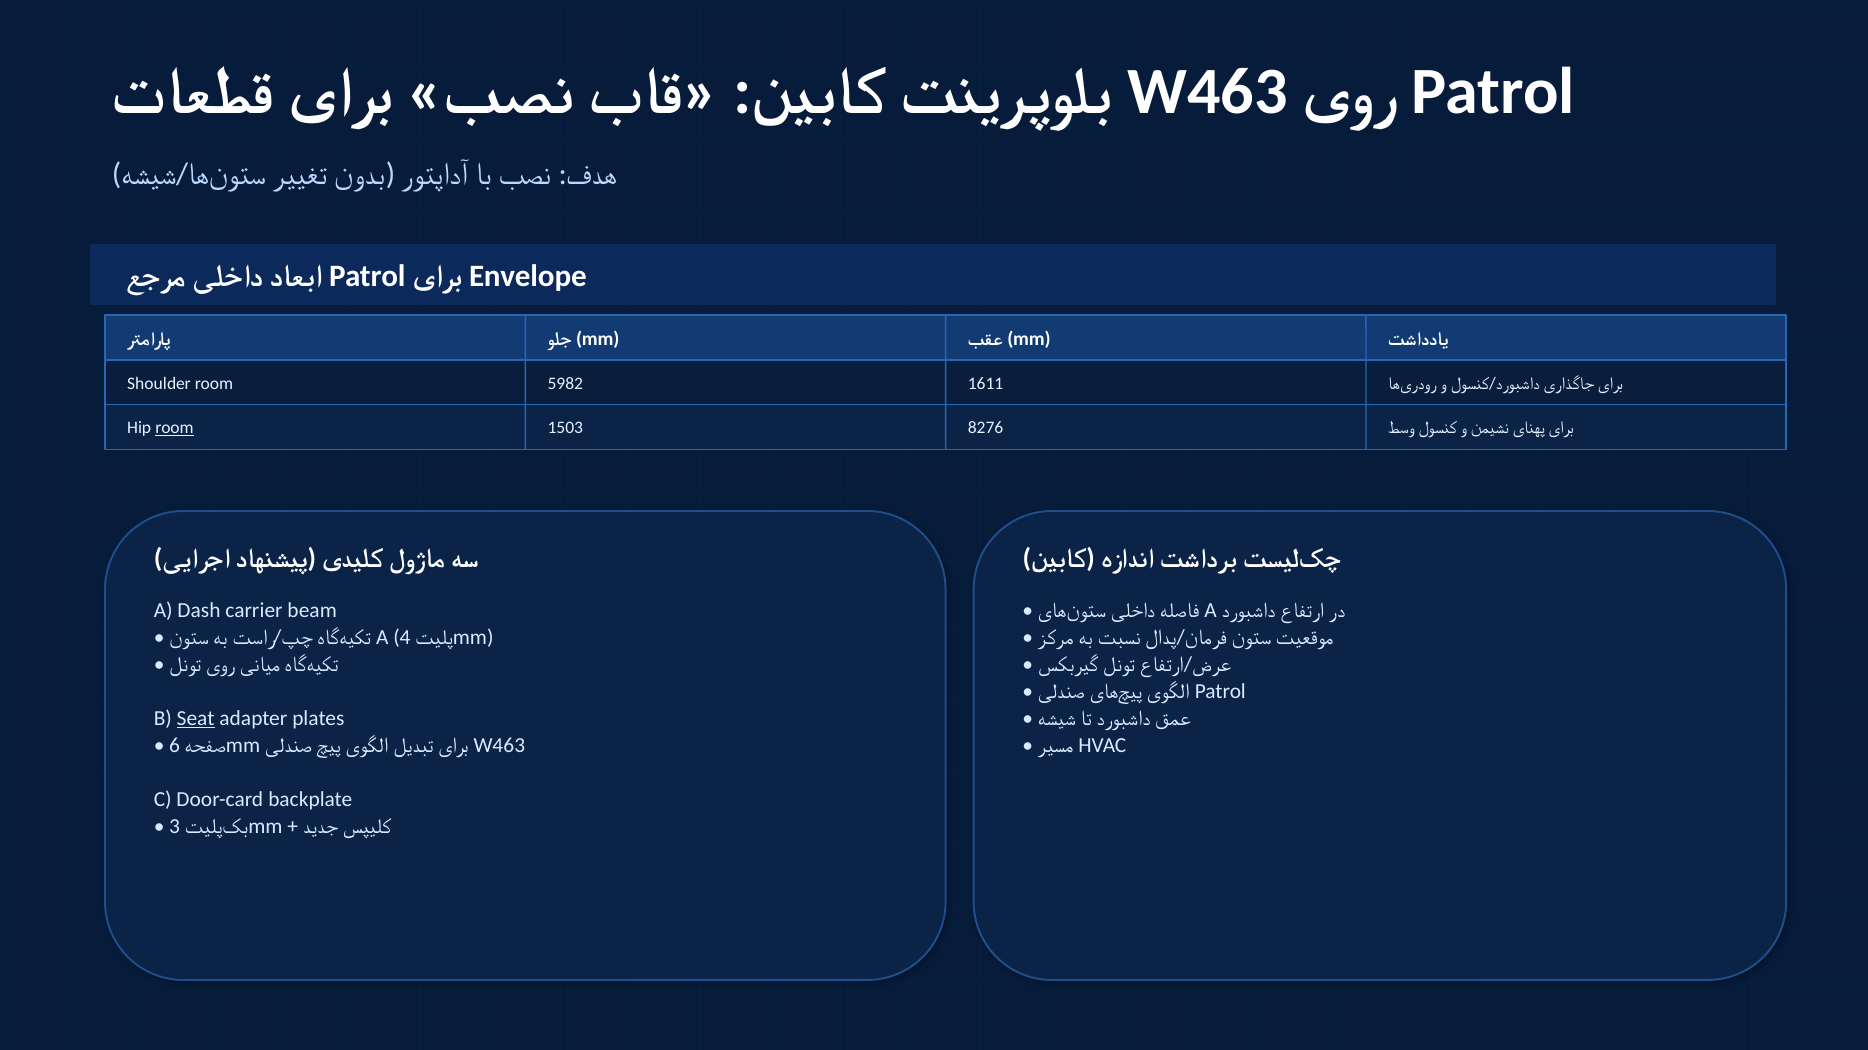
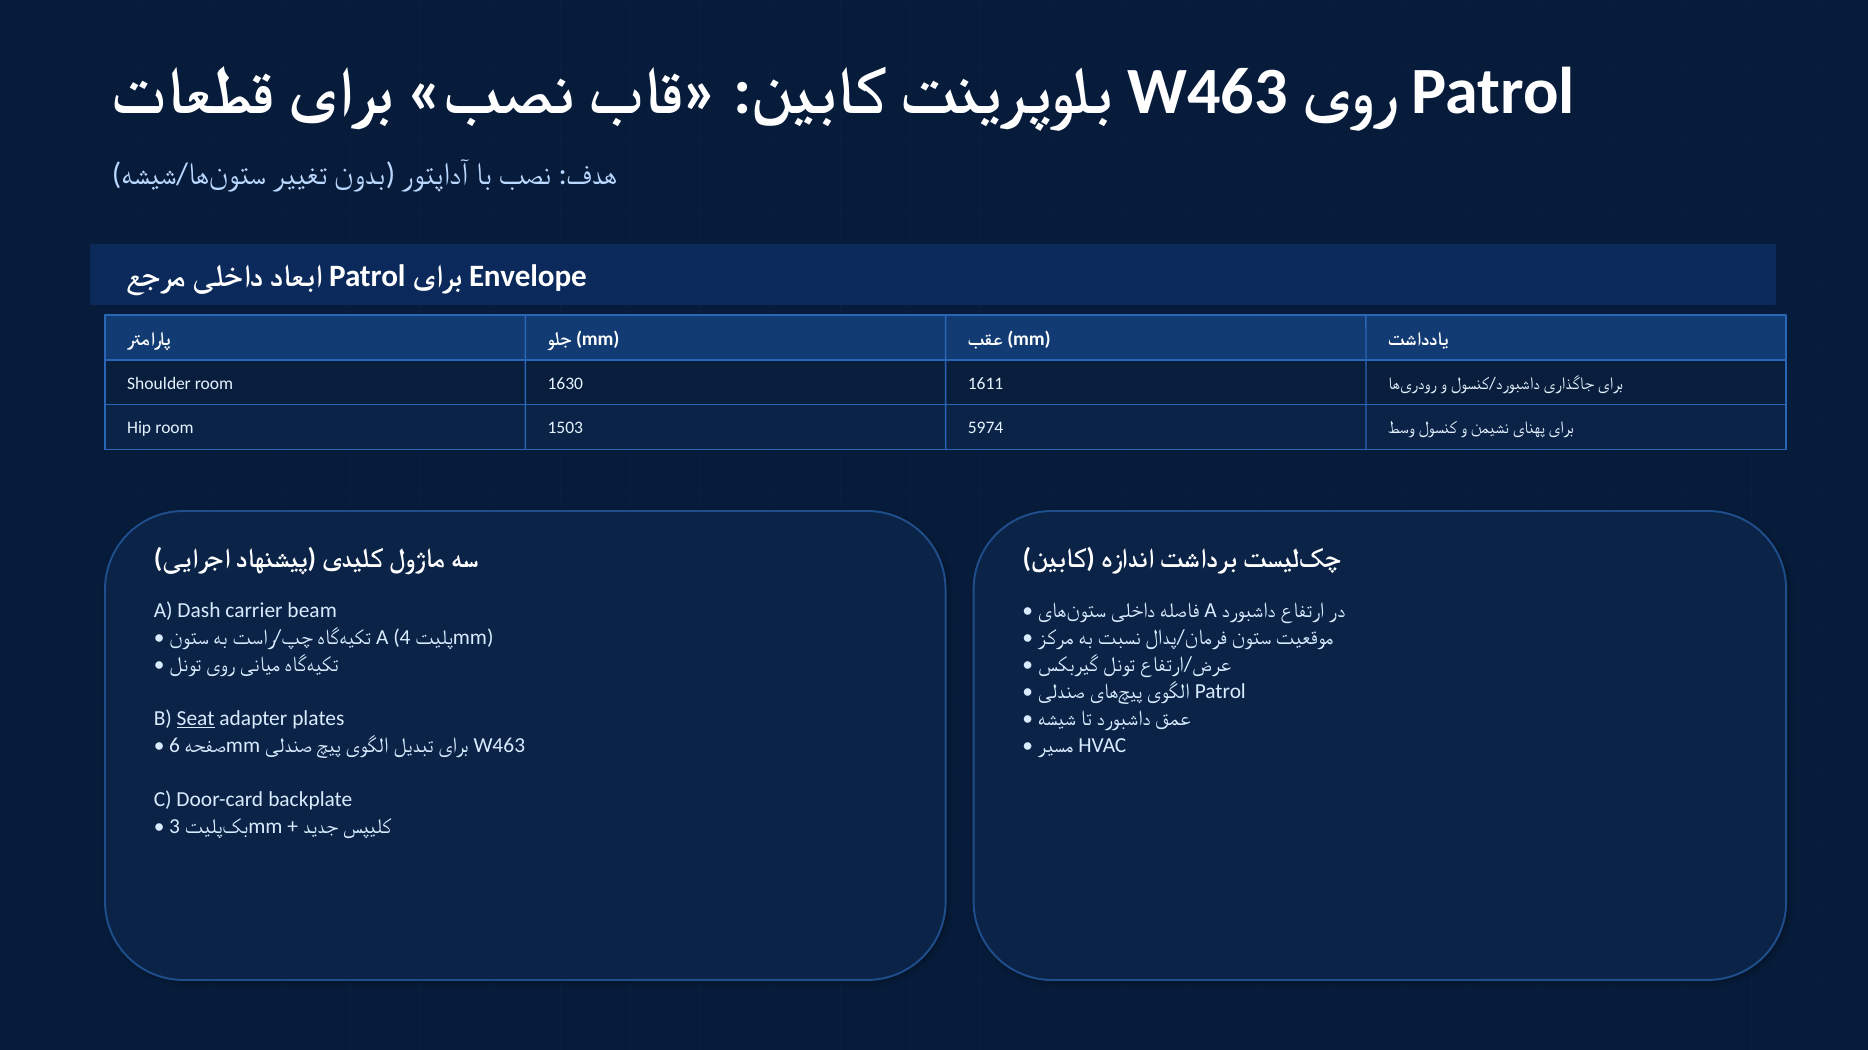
5982: 5982 -> 1630 (565, 384)
room underline: present -> none (174, 428)
8276: 8276 -> 5974 (986, 428)
